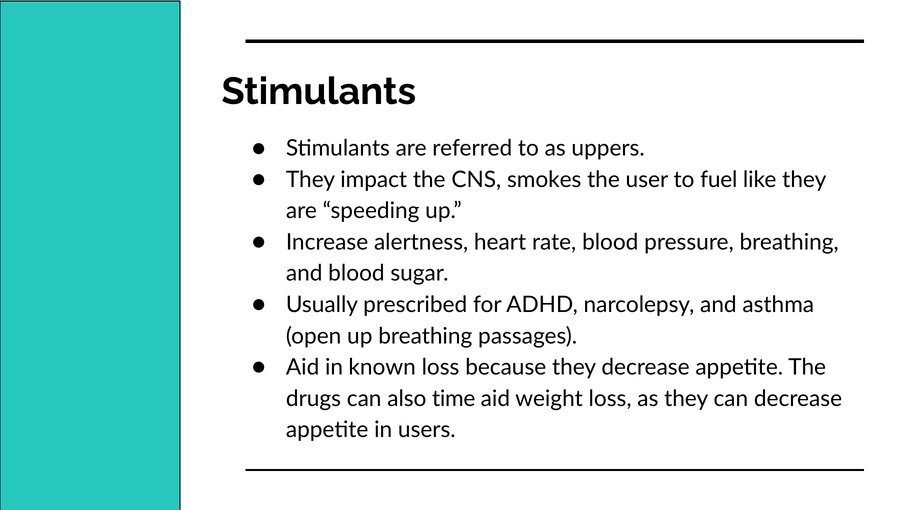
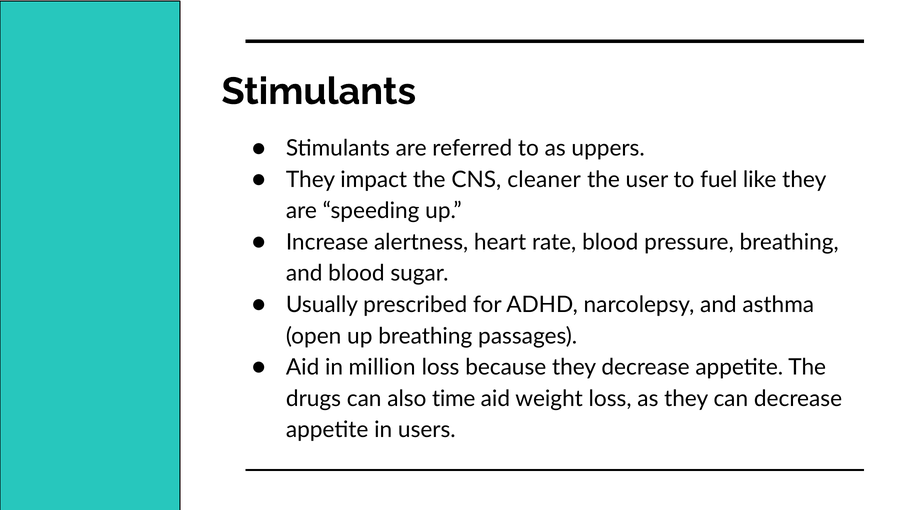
smokes: smokes -> cleaner (544, 180)
known: known -> million (382, 367)
